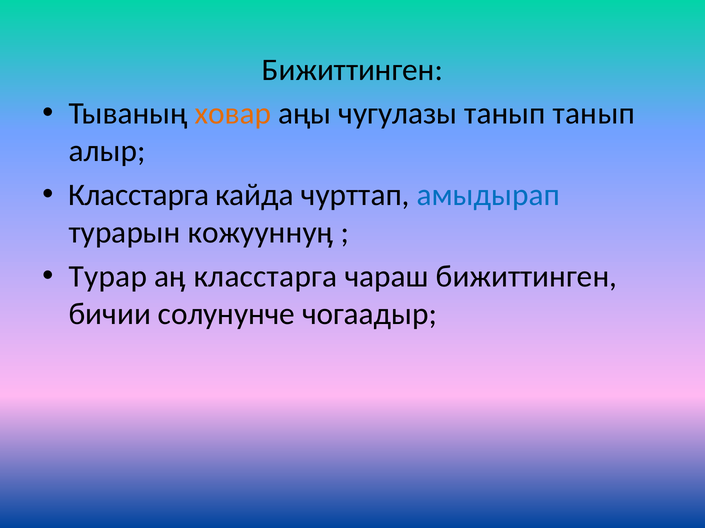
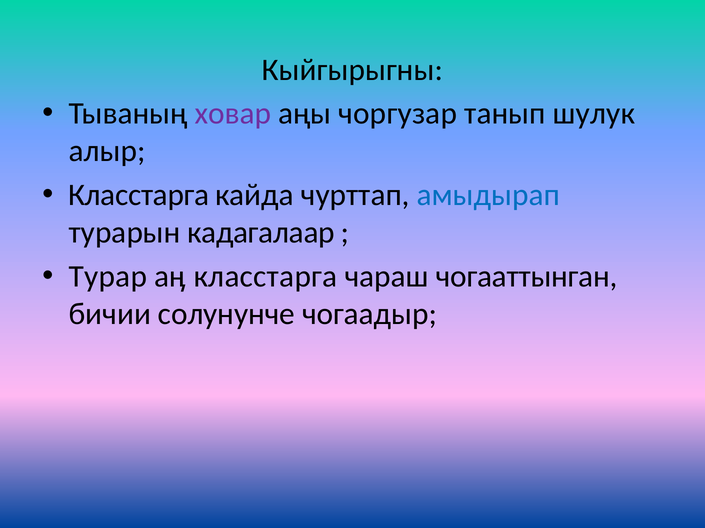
Бижиттинген: Бижиттинген -> Кыйгырыгны (352, 70)
ховар colour: orange -> purple (233, 114)
чугулазы: чугулазы -> чоргузар (398, 114)
танып танып: танып -> шулук (594, 114)
кожууннуӊ: кожууннуӊ -> кадагалаар (261, 233)
чараш бижиттинген: бижиттинген -> чогааттынган (527, 277)
